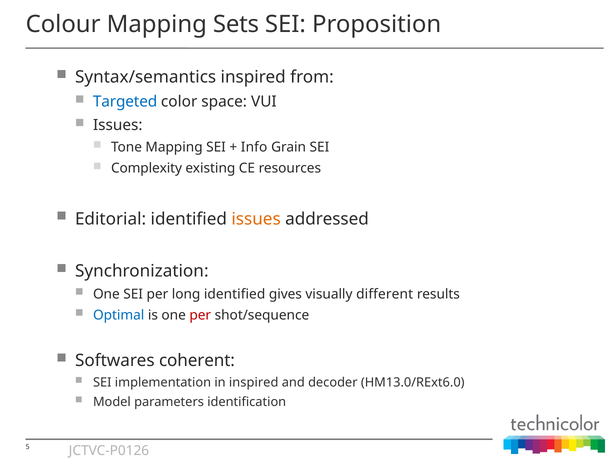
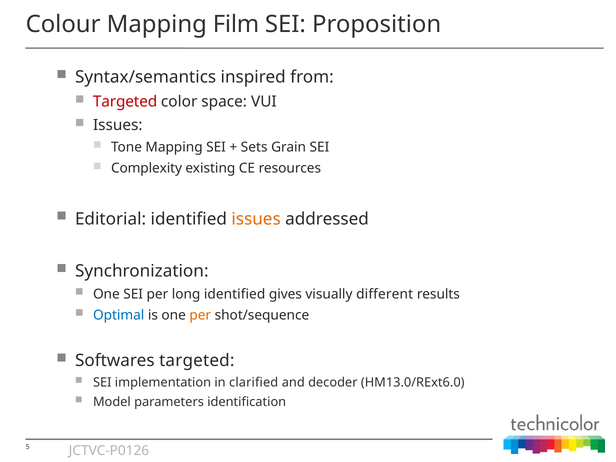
Sets: Sets -> Film (236, 24)
Targeted colour: blue -> red (125, 102)
Info: Info -> Sets (254, 147)
per colour: red -> orange (200, 315)
Softwares coherent: coherent -> targeted (197, 361)
in inspired: inspired -> clarified (254, 382)
